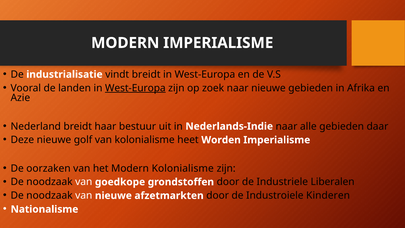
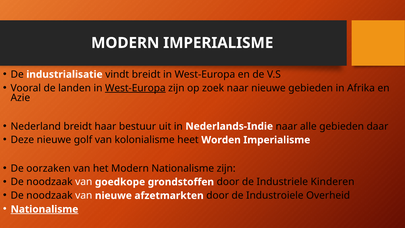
Modern Kolonialisme: Kolonialisme -> Nationalisme (183, 168)
Liberalen: Liberalen -> Kinderen (333, 182)
Kinderen: Kinderen -> Overheid (328, 195)
Nationalisme underline: none -> present (44, 209)
